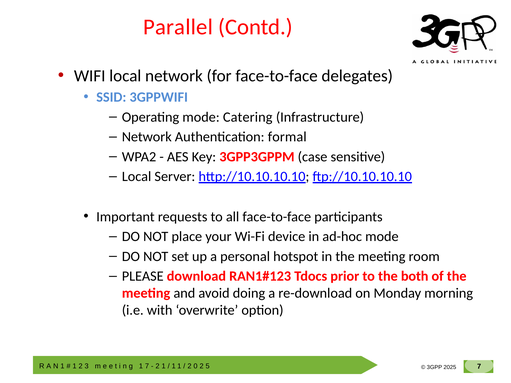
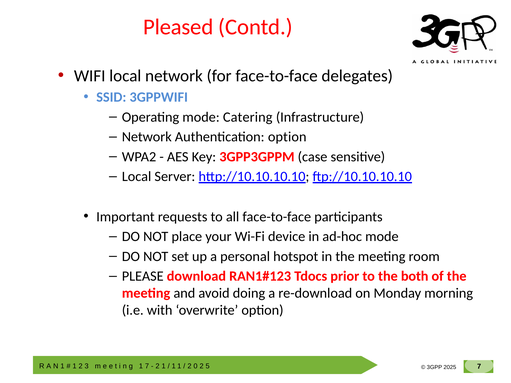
Parallel: Parallel -> Pleased (178, 27)
Authentication formal: formal -> option (287, 137)
